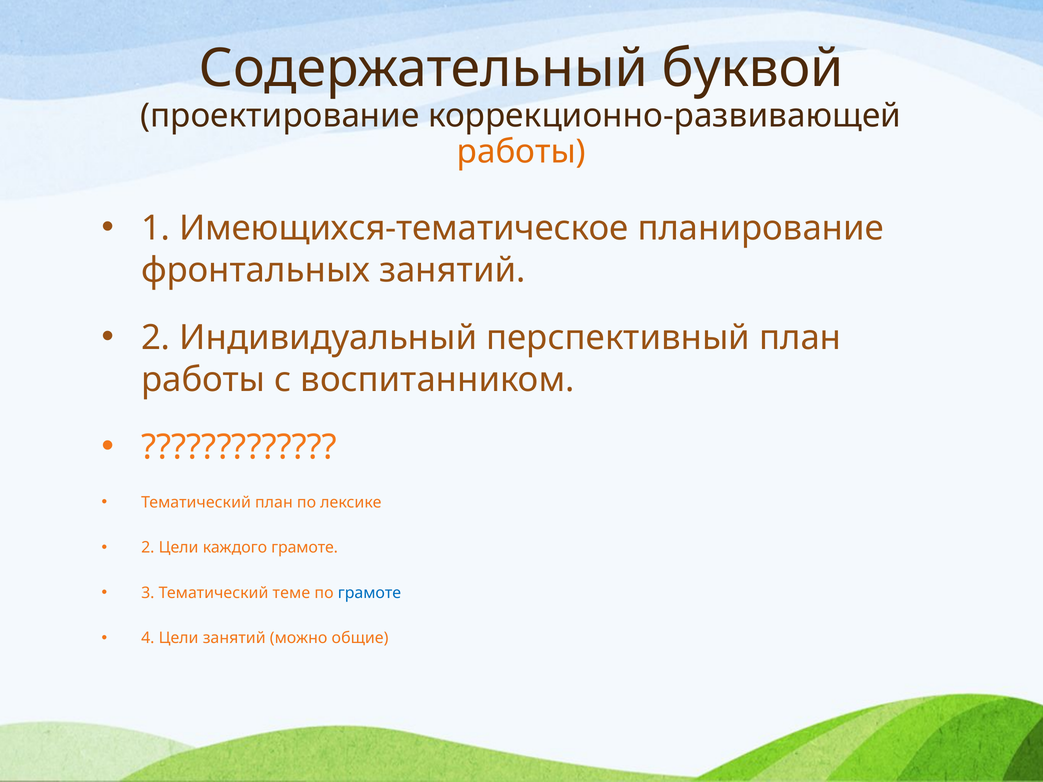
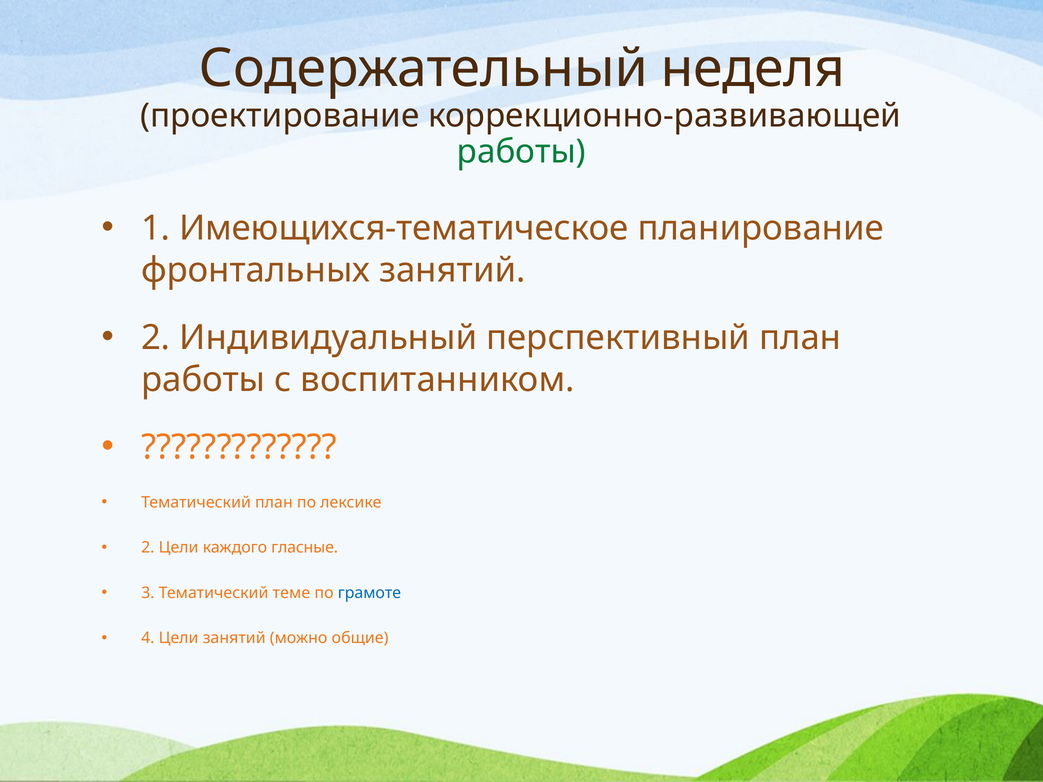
буквой: буквой -> неделя (753, 69)
работы colour: orange -> green (521, 152)
каждого грамоте: грамоте -> гласные (305, 548)
